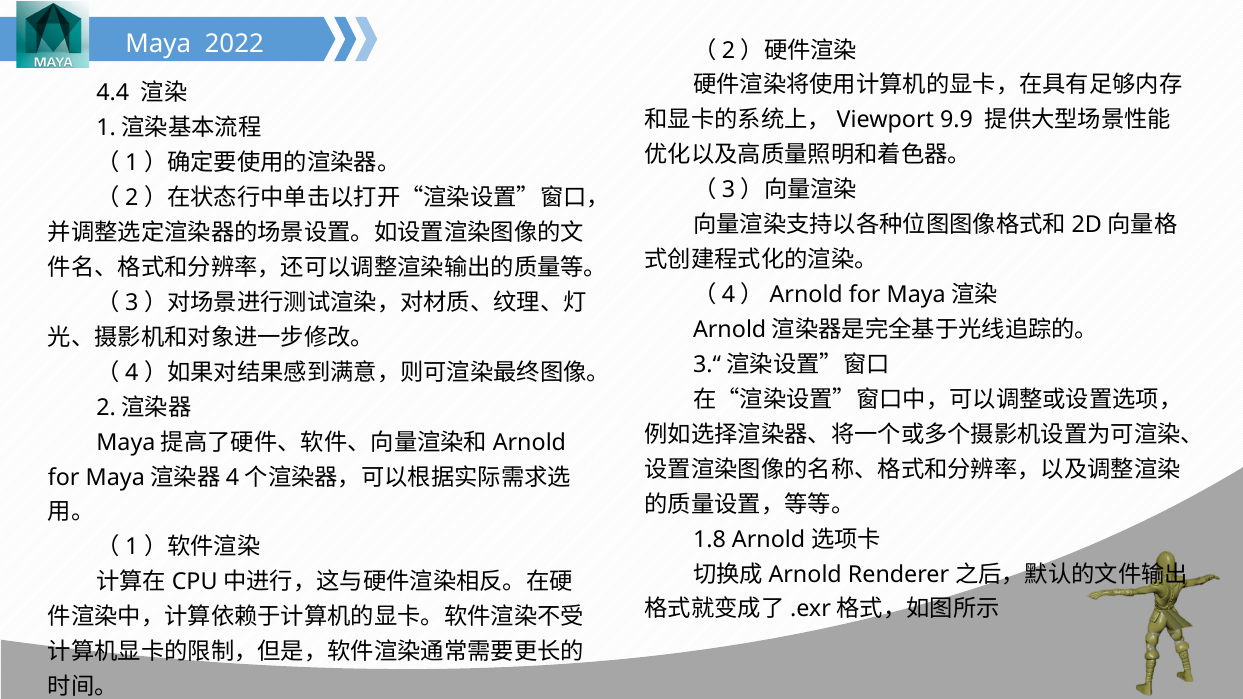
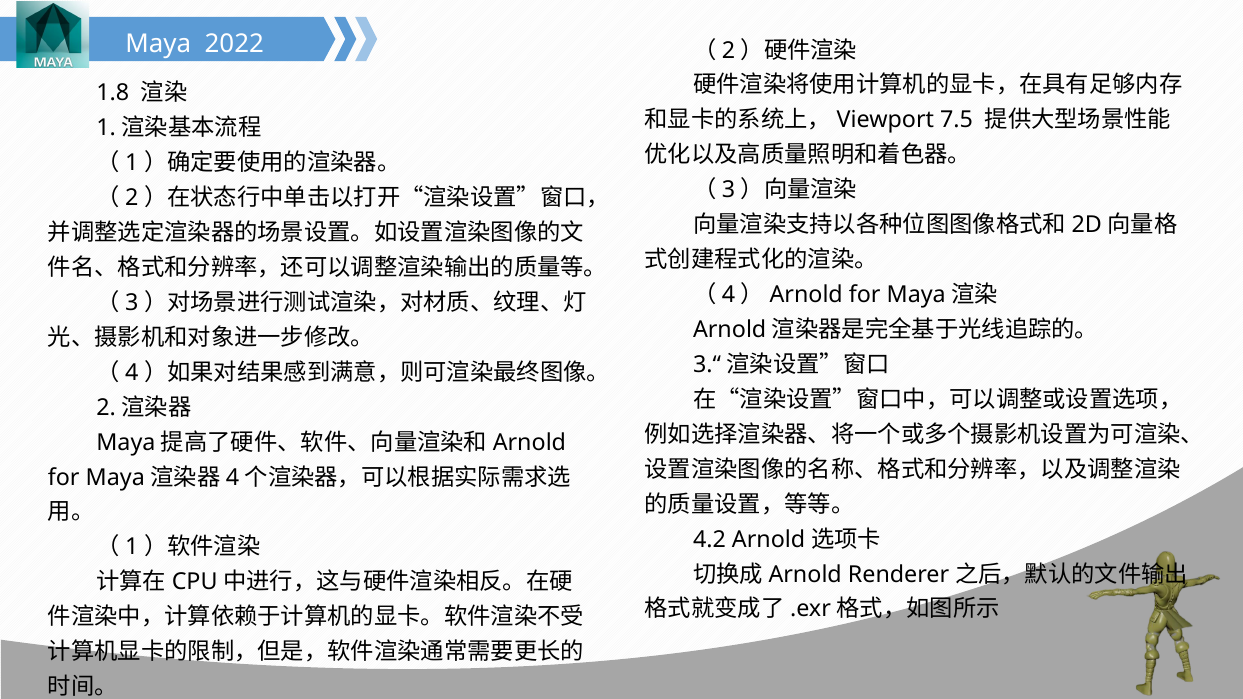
4.4: 4.4 -> 1.8 (113, 93)
9.9: 9.9 -> 7.5 (957, 120)
1.8: 1.8 -> 4.2 (710, 540)
